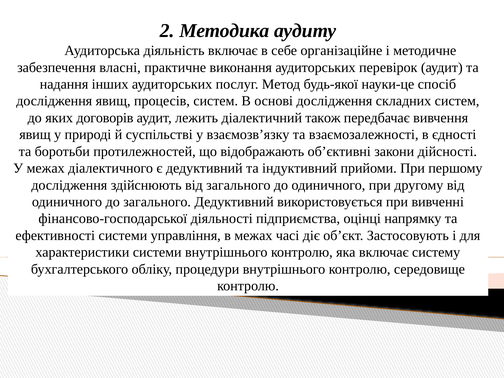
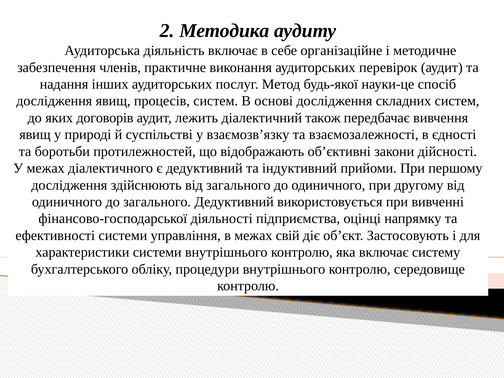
власні: власні -> членів (120, 67)
часі: часі -> свій (288, 235)
